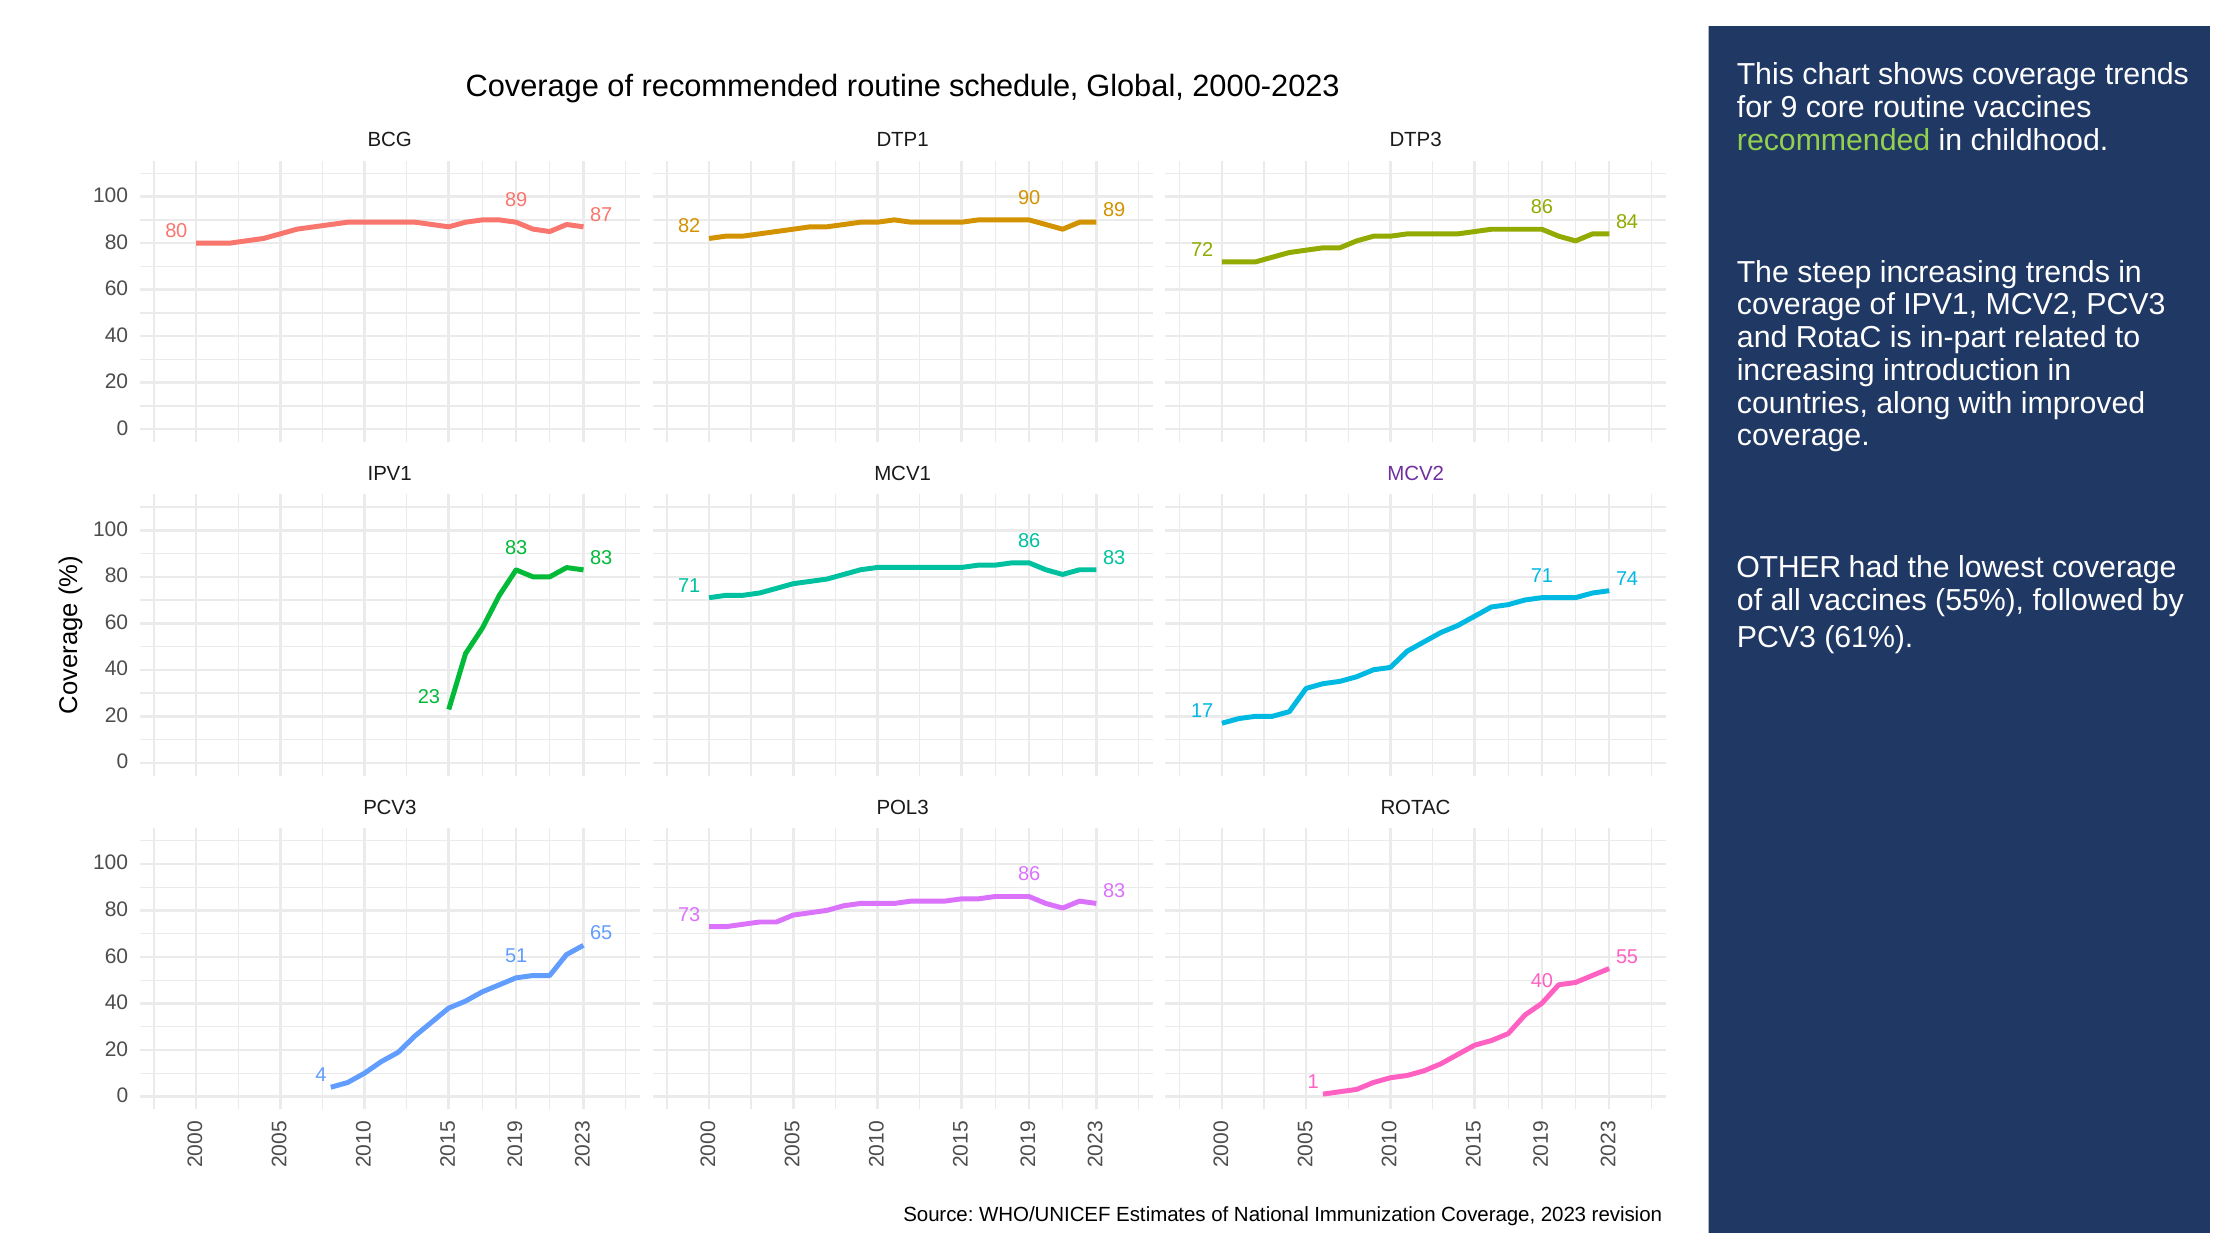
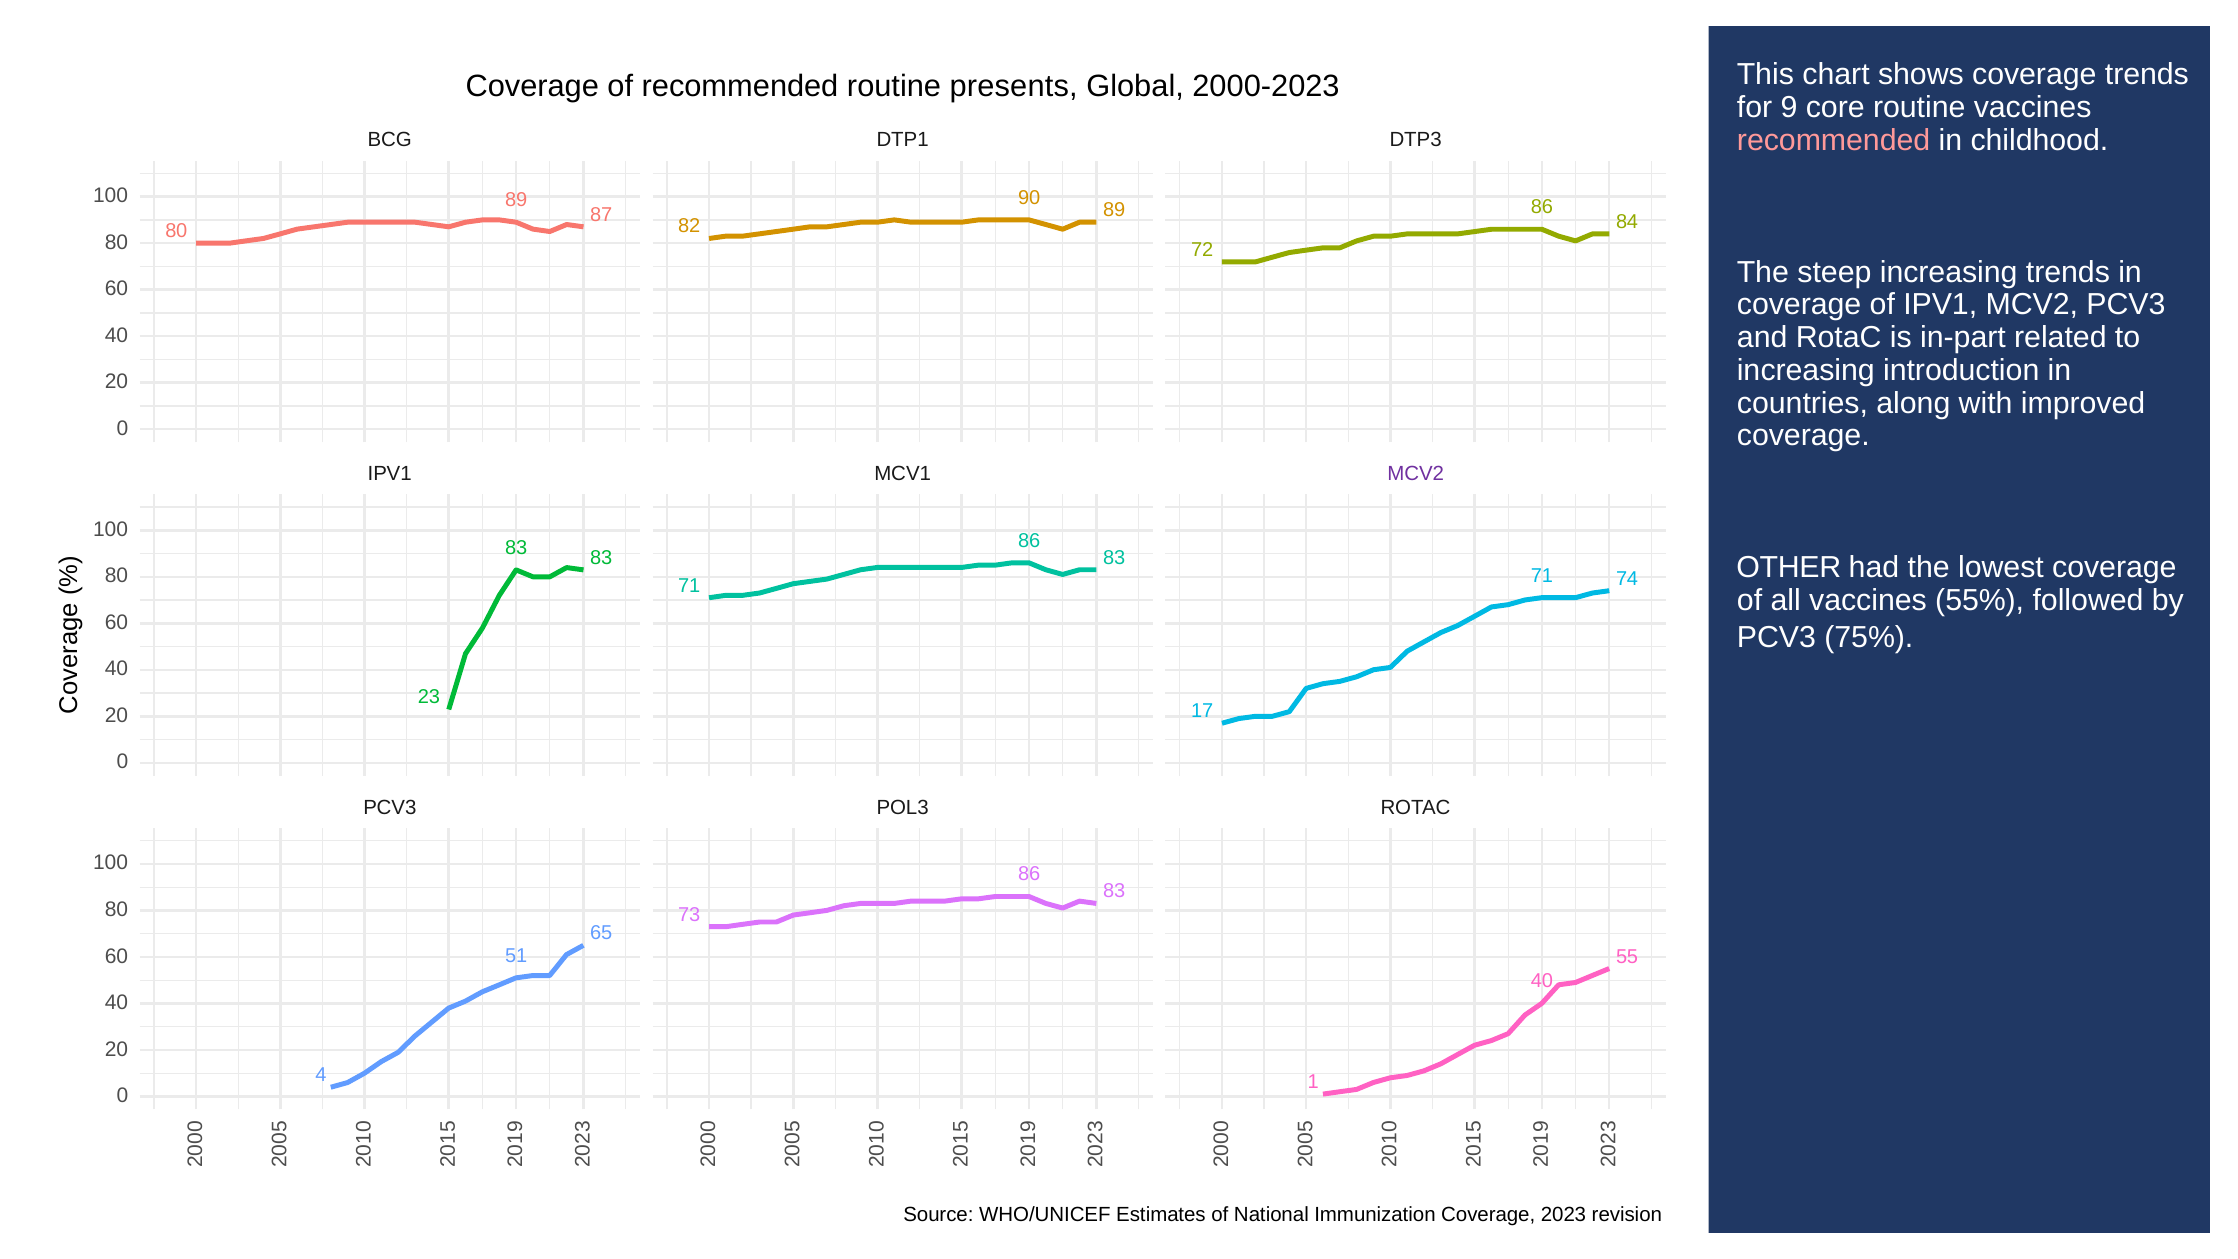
schedule: schedule -> presents (1014, 87)
recommended colour: light green -> pink (1834, 140)
61%: 61% -> 75% (1869, 637)
